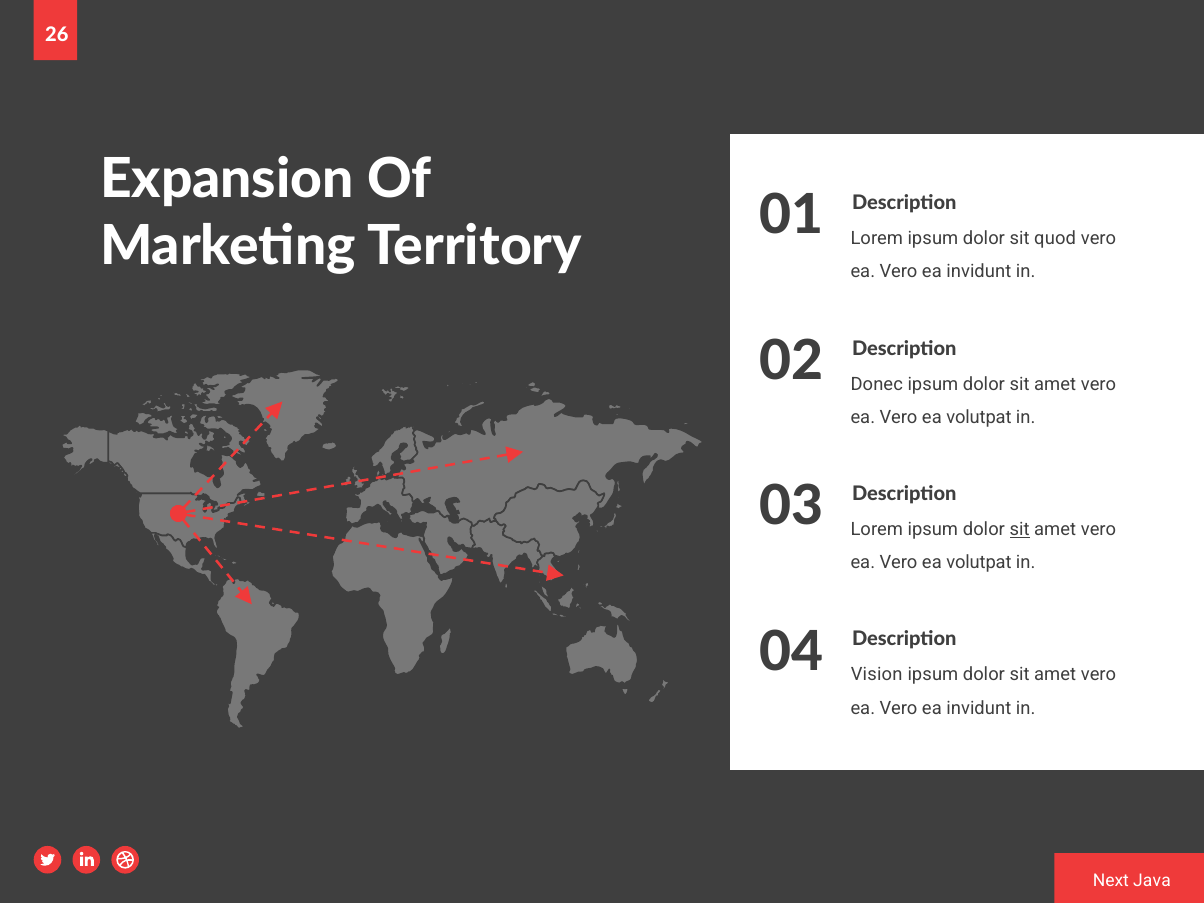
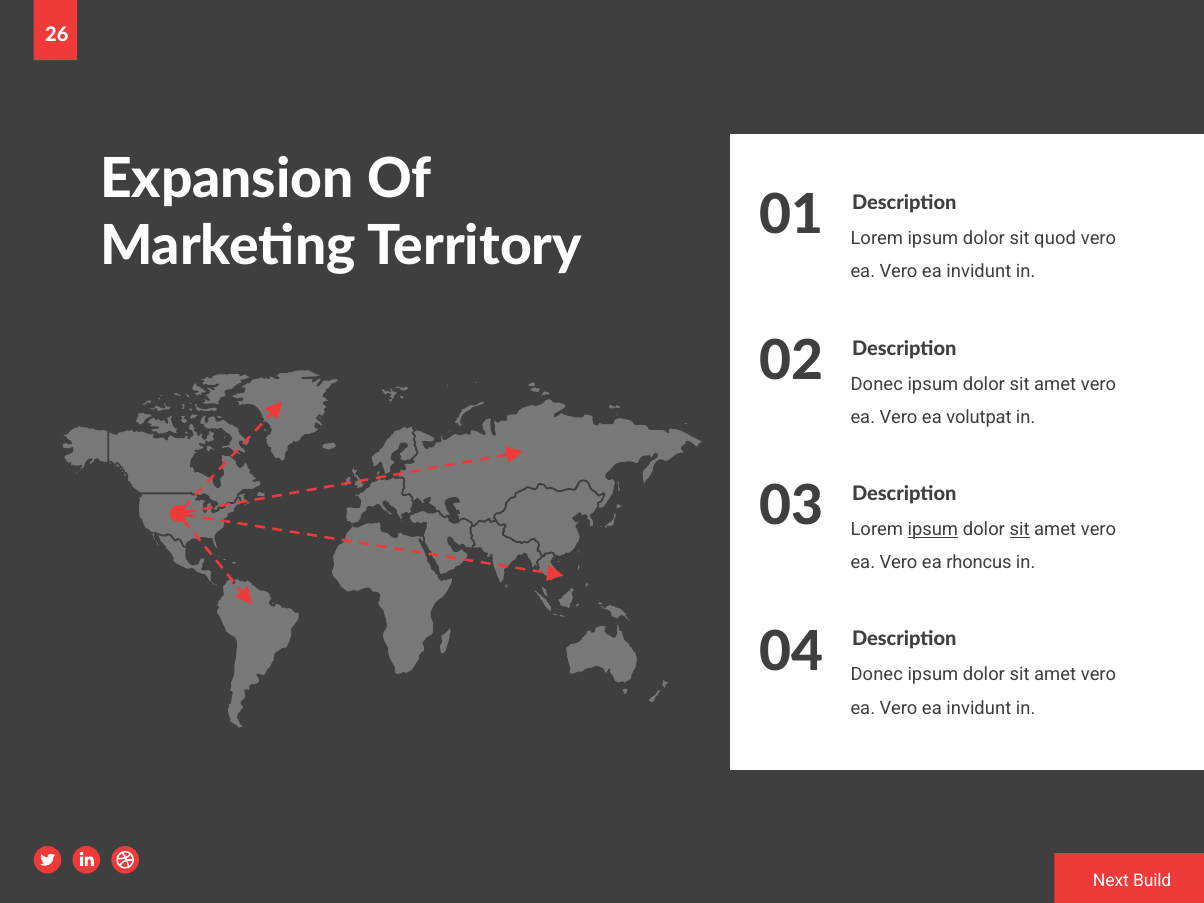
ipsum underline: none -> present (933, 529)
volutpat: volutpat -> rhoncus (979, 563)
Vision: Vision -> Donec (877, 675)
Java: Java -> Build (1152, 881)
